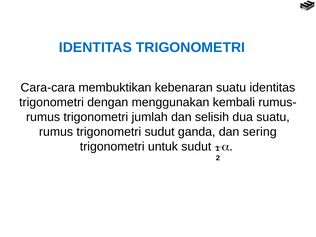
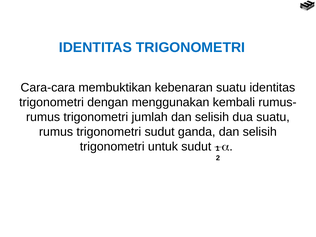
ganda dan sering: sering -> selisih (260, 132)
